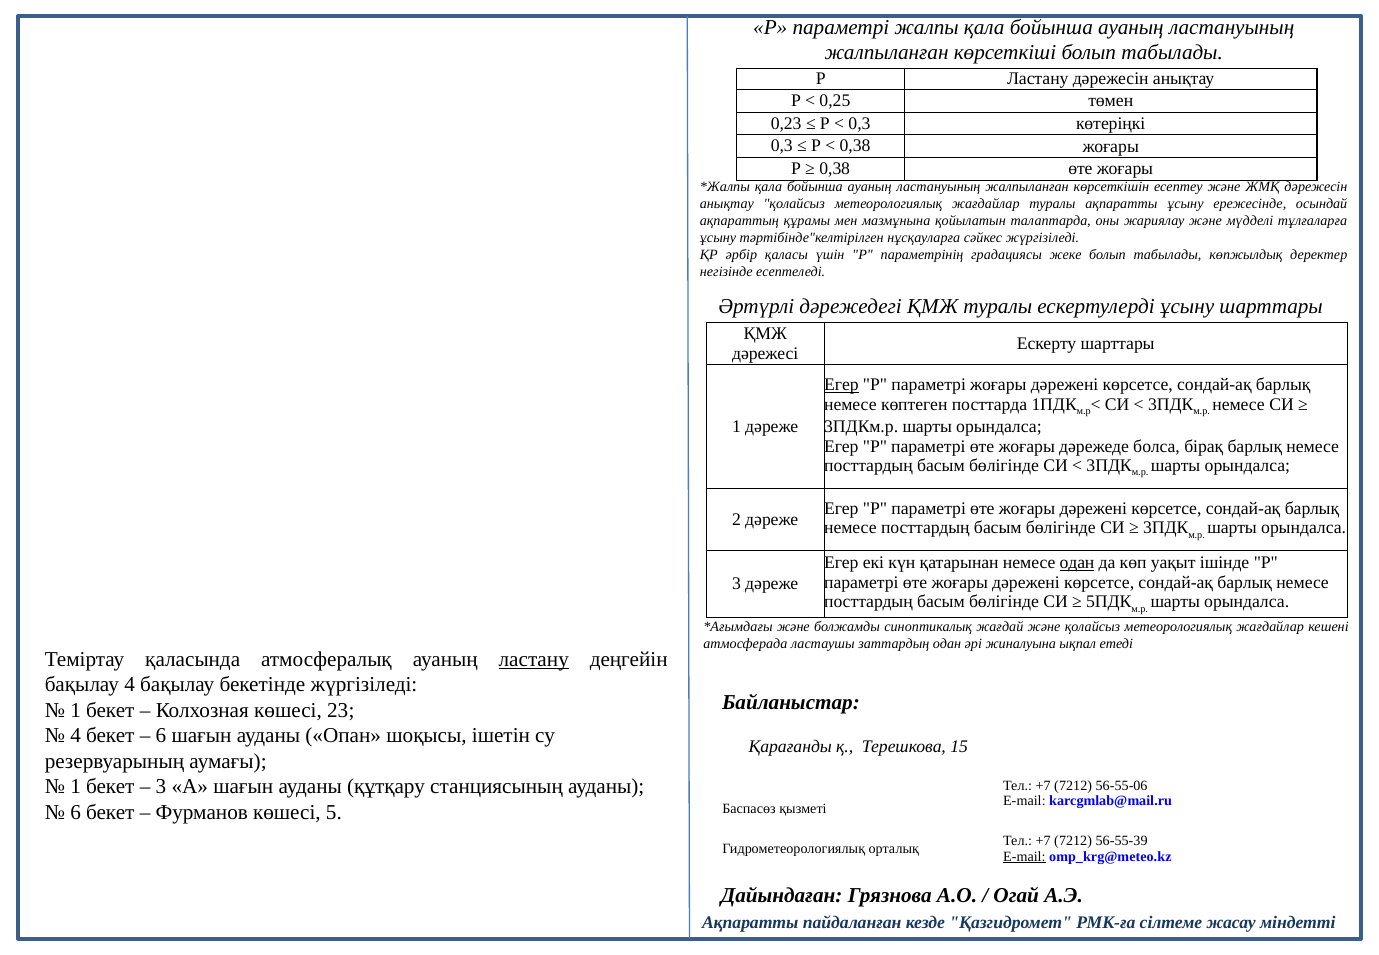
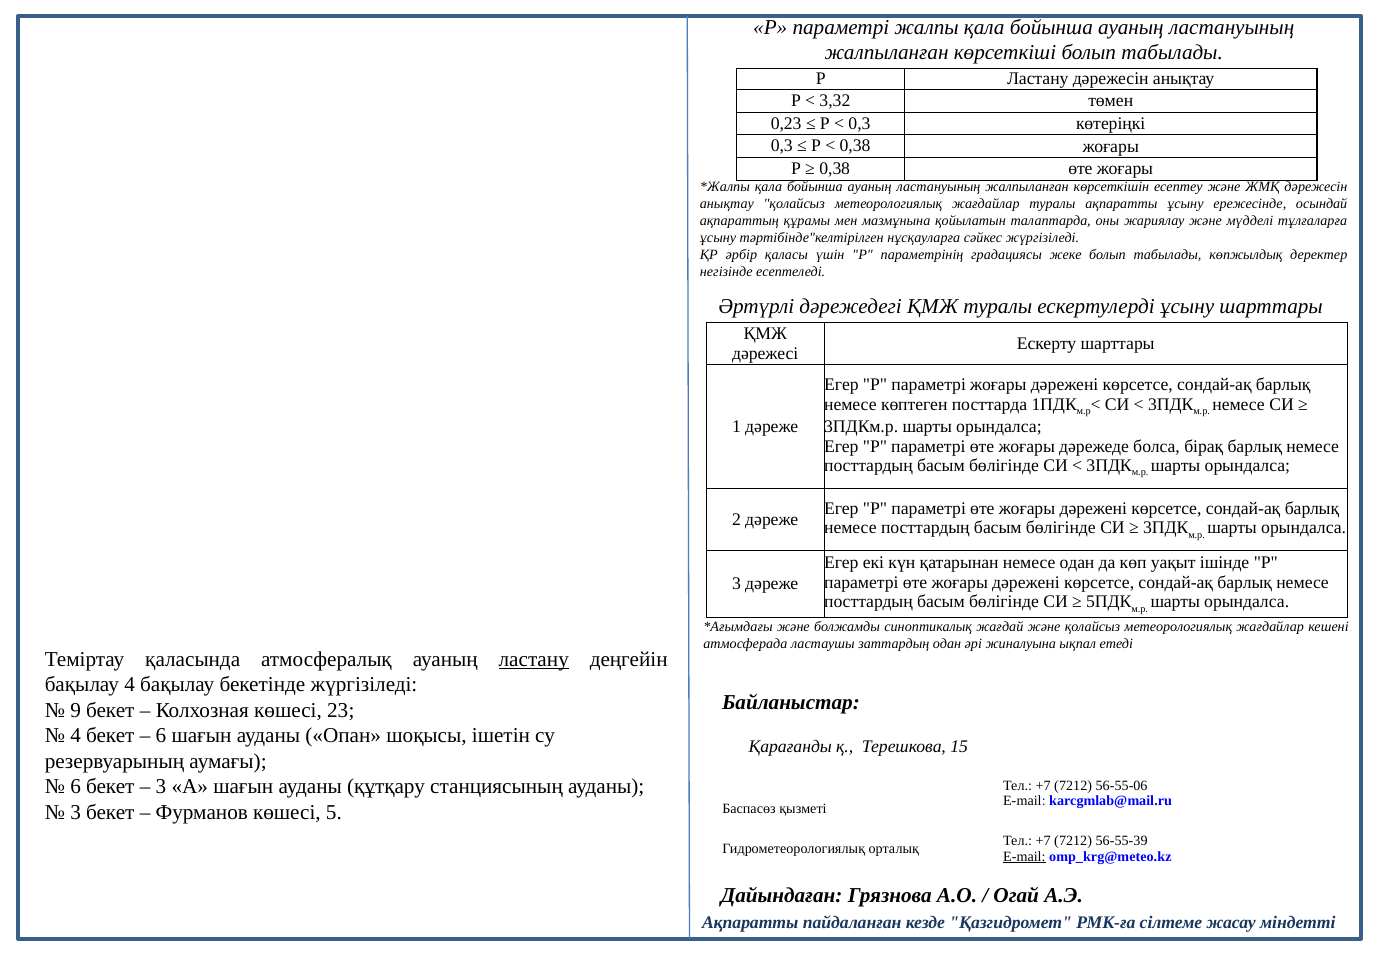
0,25: 0,25 -> 3,32 (835, 100)
Егер underline: present -> none (841, 385)
одан underline: present -> none (1077, 563)
1: 1 -> 9 (76, 710)
1: 1 -> 6 (76, 786)
6: 6 -> 3 (76, 812)
